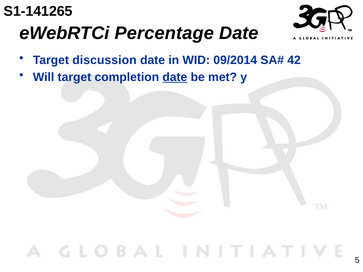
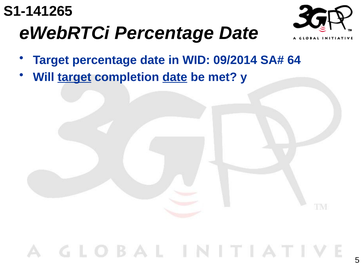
Target discussion: discussion -> percentage (105, 60)
42: 42 -> 64 (294, 60)
target underline: none -> present (74, 77)
